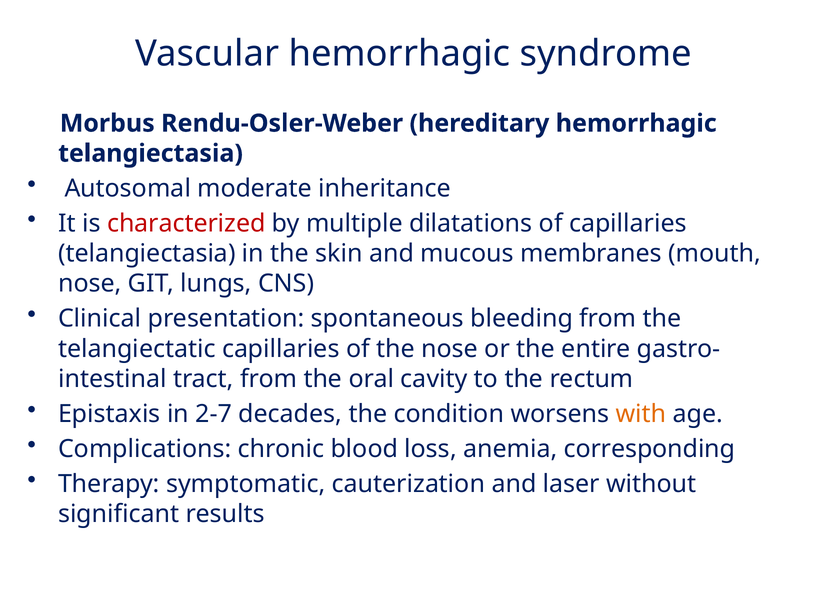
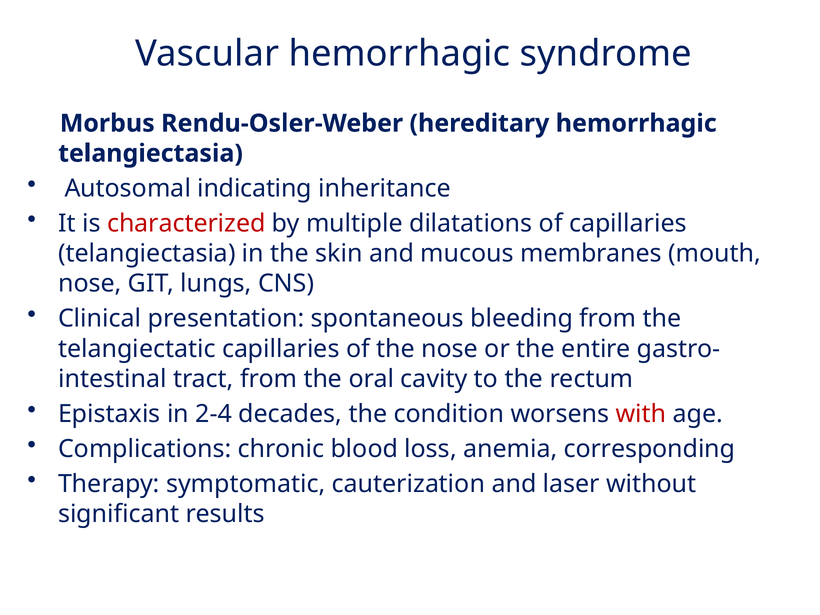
moderate: moderate -> indicating (255, 189)
2-7: 2-7 -> 2-4 (214, 414)
with colour: orange -> red (641, 414)
